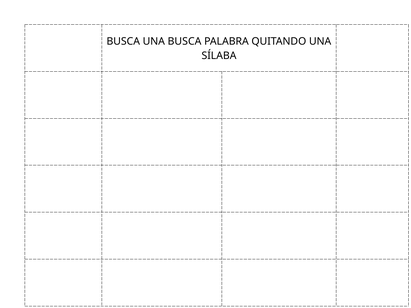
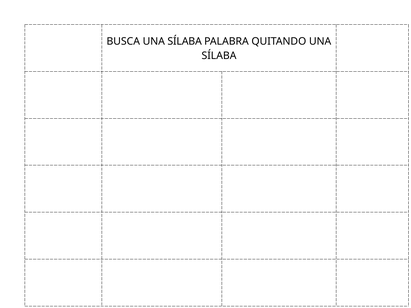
BUSCA UNA BUSCA: BUSCA -> SÍLABA (185, 41)
